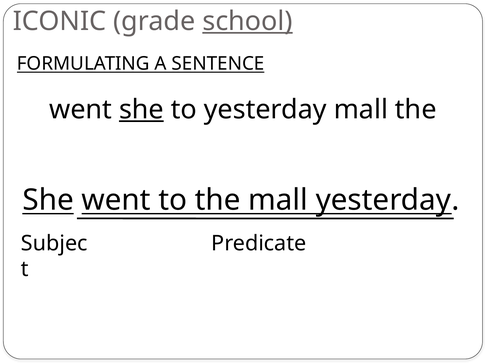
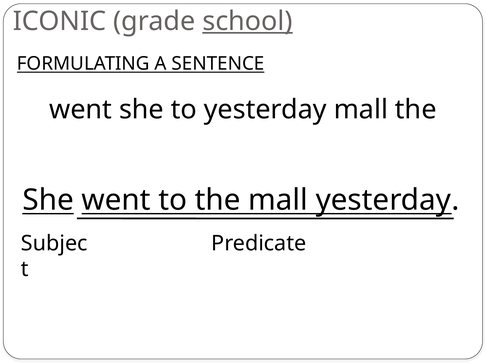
she underline: present -> none (141, 110)
